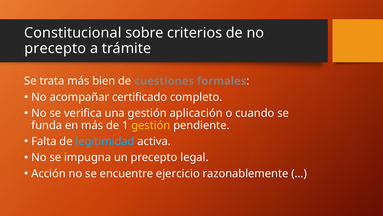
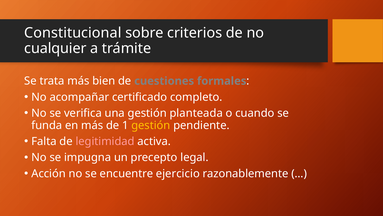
precepto: precepto -> cualquier (55, 48)
aplicación: aplicación -> planteada (196, 113)
legitimidad colour: light blue -> pink (105, 141)
